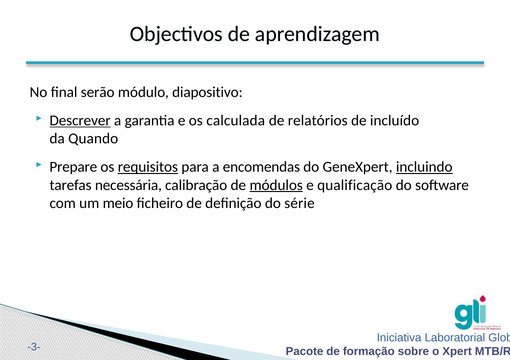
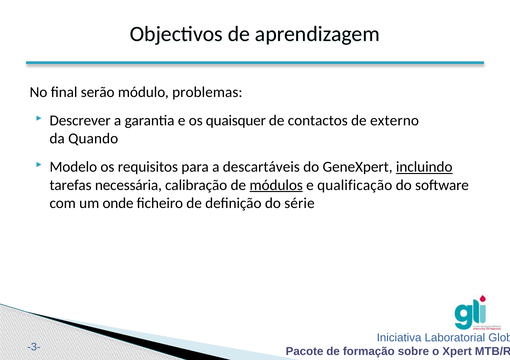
diapositivo: diapositivo -> problemas (207, 92)
Descrever underline: present -> none (80, 120)
calculada: calculada -> quaisquer (236, 120)
relatórios: relatórios -> contactos (318, 120)
incluído: incluído -> externo (395, 120)
Prepare: Prepare -> Modelo (73, 167)
requisitos underline: present -> none (148, 167)
encomendas: encomendas -> descartáveis (261, 167)
meio: meio -> onde (118, 203)
